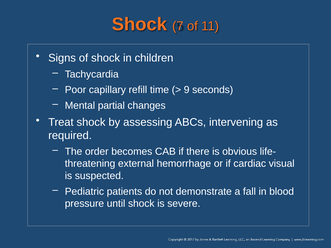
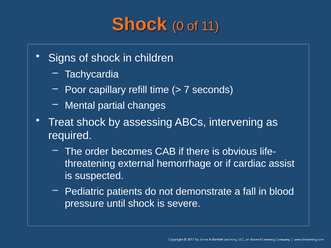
7: 7 -> 0 (178, 26)
9: 9 -> 7 (187, 90)
visual: visual -> assist (282, 164)
